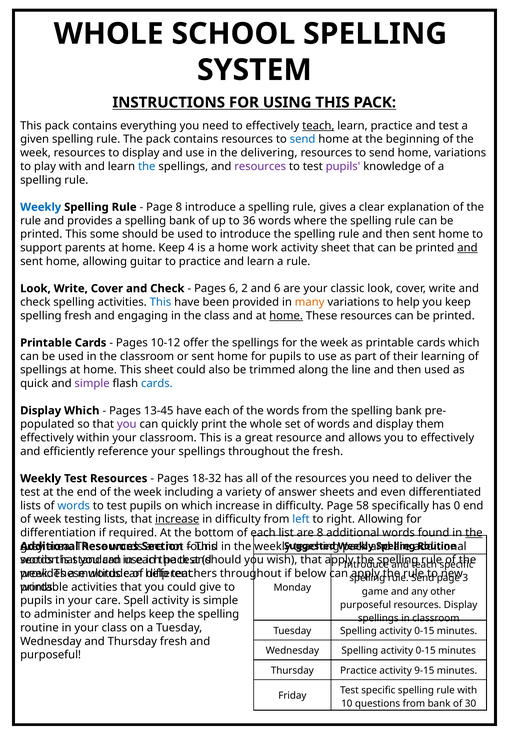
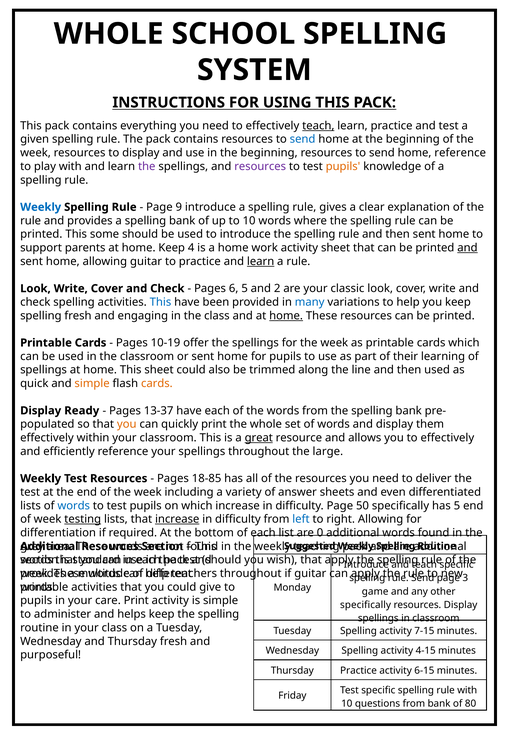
in the delivering: delivering -> beginning (269, 153)
home variations: variations -> reference (460, 153)
the colour: blue -> purple (147, 166)
pupils colour: purple -> orange (343, 166)
Page 8: 8 -> 9 (179, 207)
to 36: 36 -> 10 (249, 221)
learn underline: none -> present (261, 261)
6 2: 2 -> 5 (245, 289)
and 6: 6 -> 2 (277, 289)
many colour: orange -> blue (310, 302)
10-12: 10-12 -> 10-19 (166, 343)
simple colour: purple -> orange (92, 384)
cards colour: blue -> orange (157, 384)
Display Which: Which -> Ready (82, 411)
13-45: 13-45 -> 13-37 (159, 411)
you colour: purple -> orange (127, 424)
great underline: none -> present (259, 438)
the fresh: fresh -> large (328, 451)
18-32: 18-32 -> 18-85 (207, 479)
58: 58 -> 50 (362, 506)
has 0: 0 -> 5 (457, 506)
testing underline: none -> present (83, 519)
are 8: 8 -> 0 (320, 533)
the underline: present -> none (474, 533)
if below: below -> guitar (310, 574)
care Spell: Spell -> Print (136, 601)
purposeful: purposeful -> specifically (366, 605)
Tuesday Spelling activity 0-15: 0-15 -> 7-15 (424, 631)
Wednesday Spelling activity 0-15: 0-15 -> 4-15 (426, 651)
9-15: 9-15 -> 6-15 (424, 671)
30: 30 -> 80 (471, 704)
